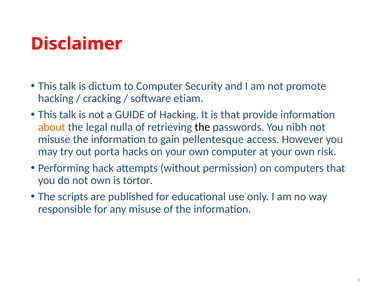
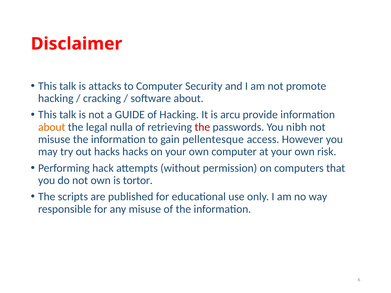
dictum: dictum -> attacks (105, 86)
software etiam: etiam -> about (189, 98)
is that: that -> arcu (230, 115)
the colour: black -> red (202, 127)
out porta: porta -> hacks (107, 152)
